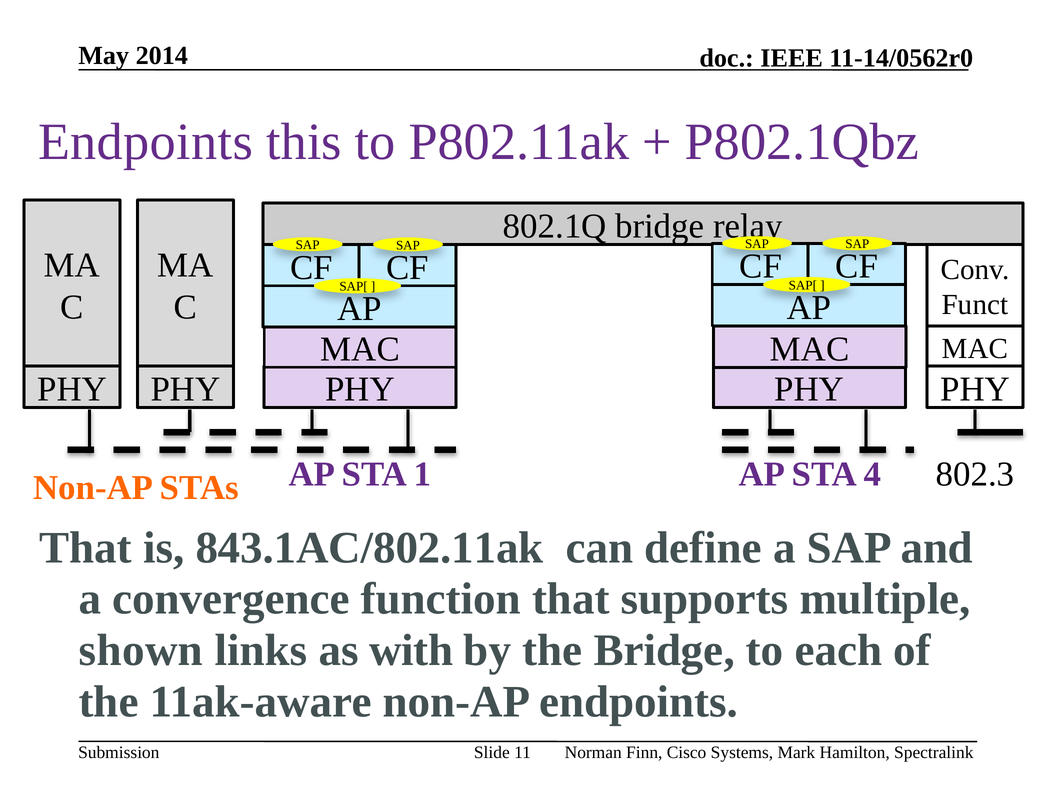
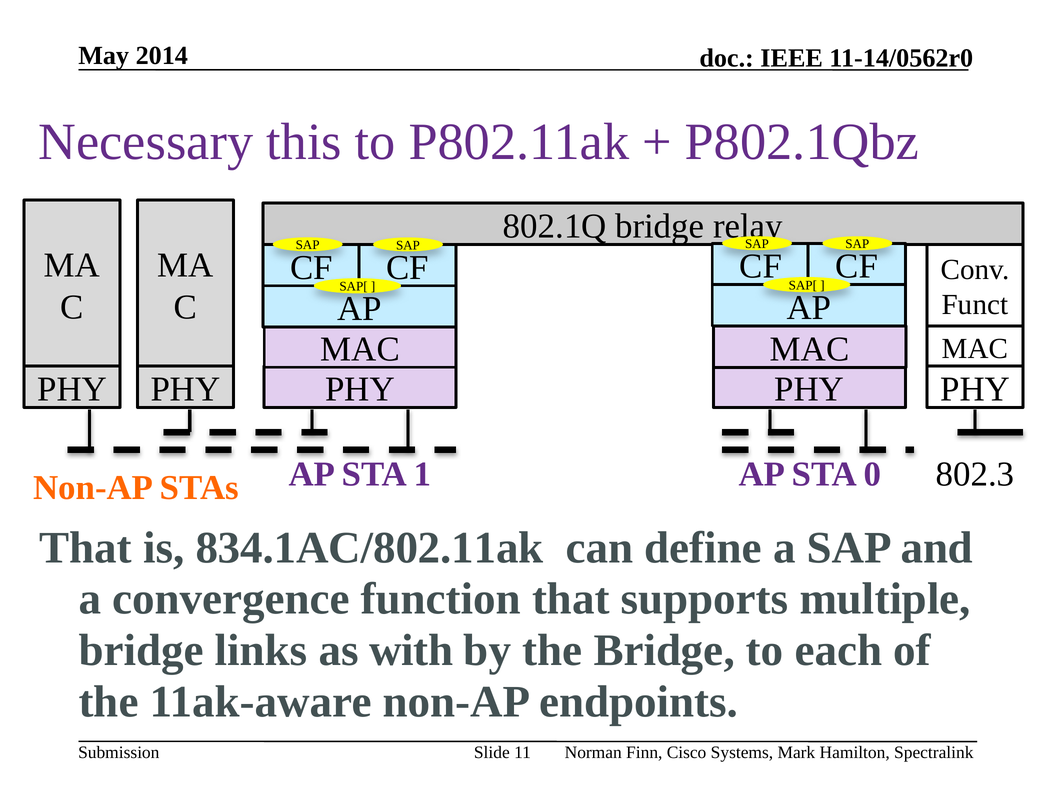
Endpoints: Endpoints -> Necessary (146, 142)
4: 4 -> 0 (873, 475)
843.1AC/802.11ak: 843.1AC/802.11ak -> 834.1AC/802.11ak (370, 548)
shown: shown -> bridge (141, 651)
